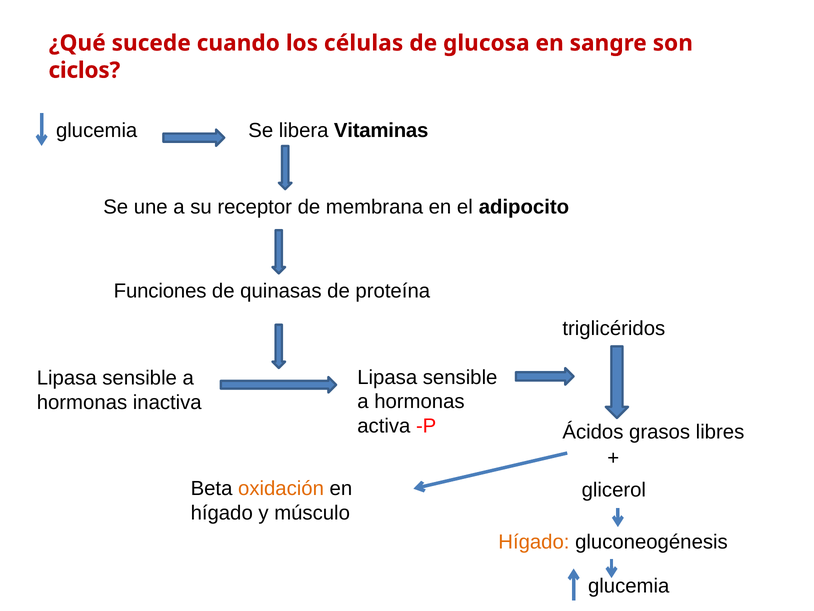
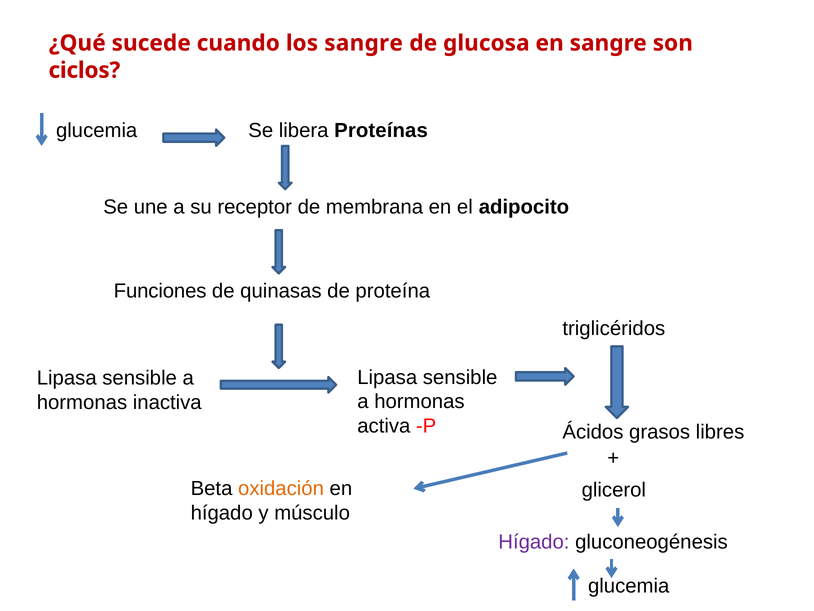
los células: células -> sangre (364, 43)
Vitaminas: Vitaminas -> Proteínas (381, 131)
Hígado colour: orange -> purple (534, 542)
